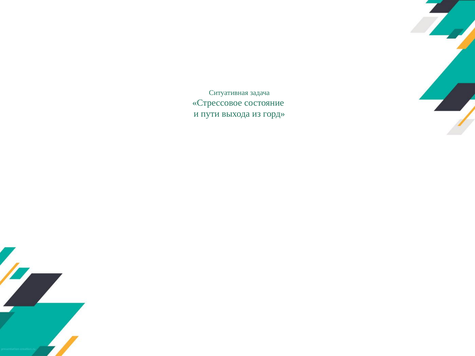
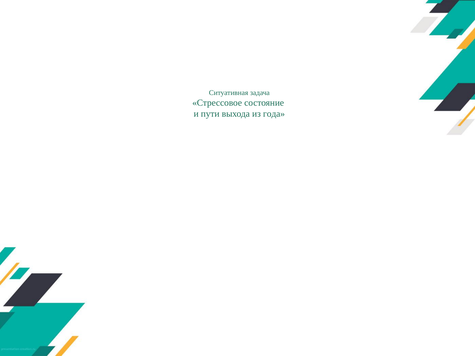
горд: горд -> года (274, 114)
